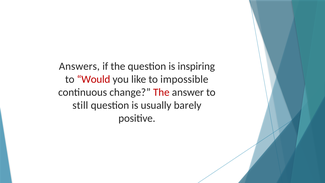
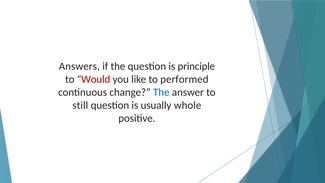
inspiring: inspiring -> principle (196, 66)
impossible: impossible -> performed (184, 79)
The colour: red -> blue (161, 92)
barely: barely -> whole (188, 105)
